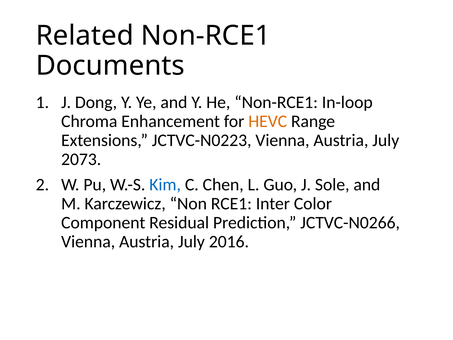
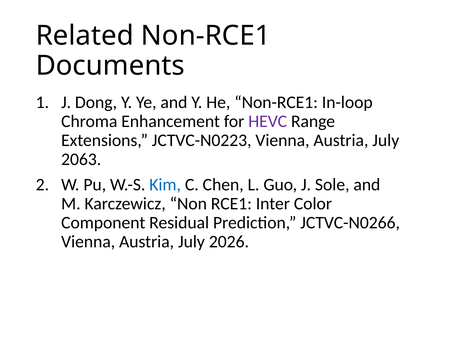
HEVC colour: orange -> purple (268, 121)
2073: 2073 -> 2063 (81, 159)
2016: 2016 -> 2026 (229, 242)
